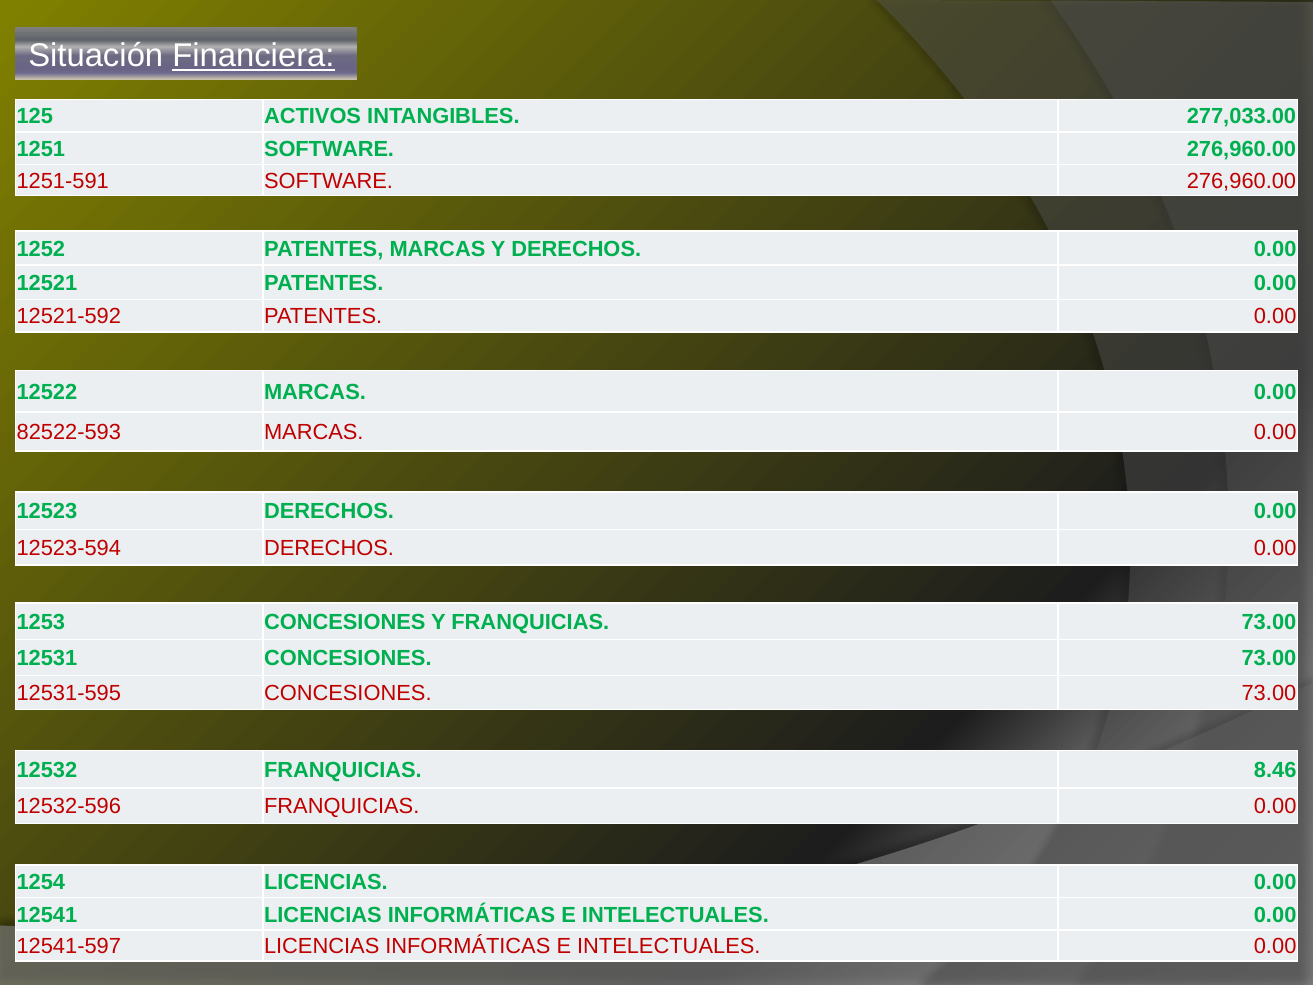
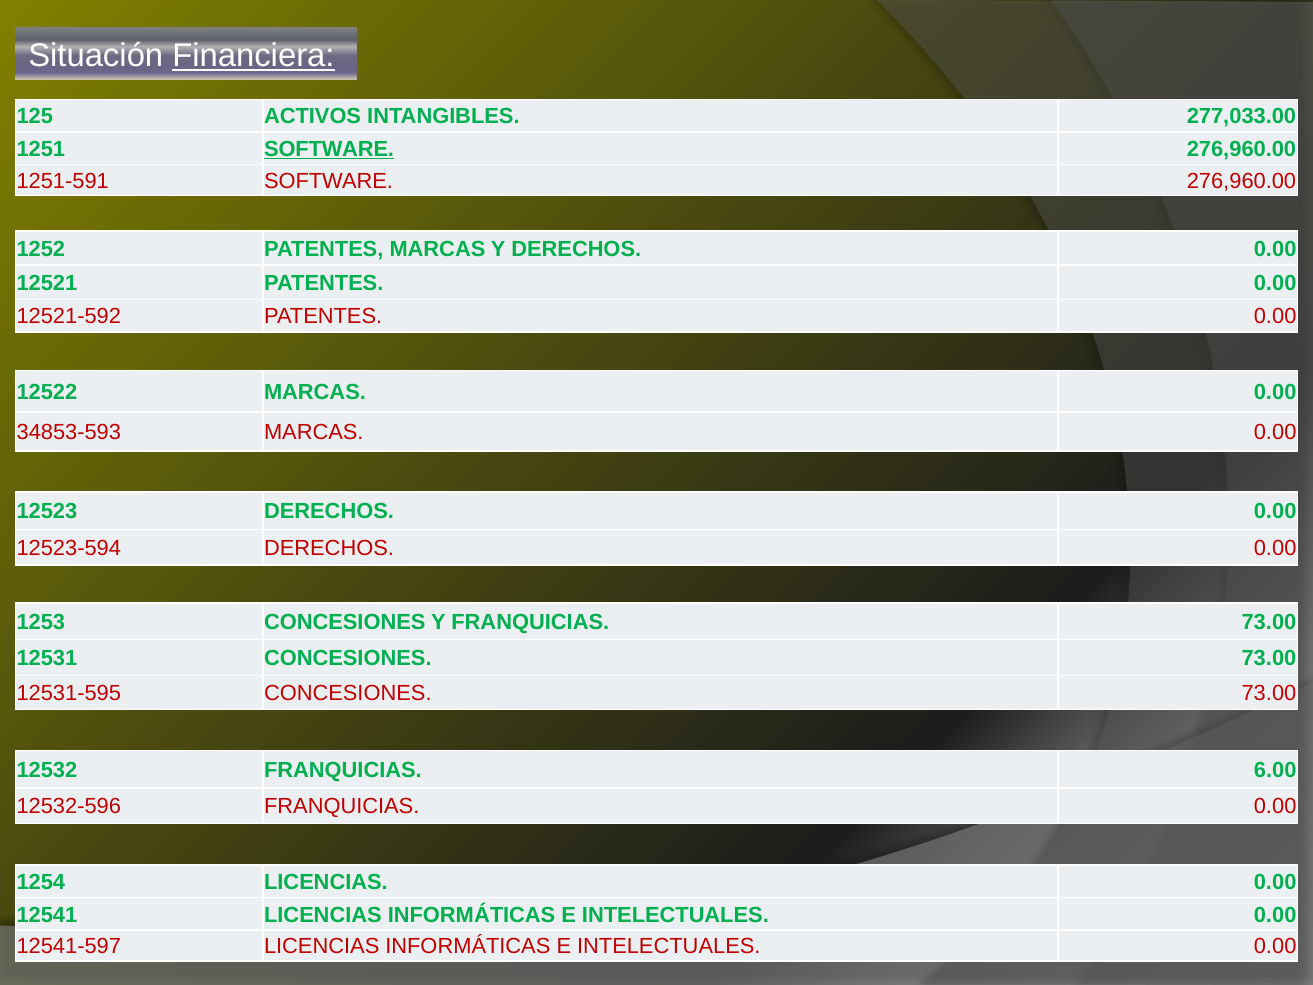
SOFTWARE underline: none -> present (329, 149)
82522-593: 82522-593 -> 34853-593 (69, 432)
8.46: 8.46 -> 6.00 (1275, 770)
